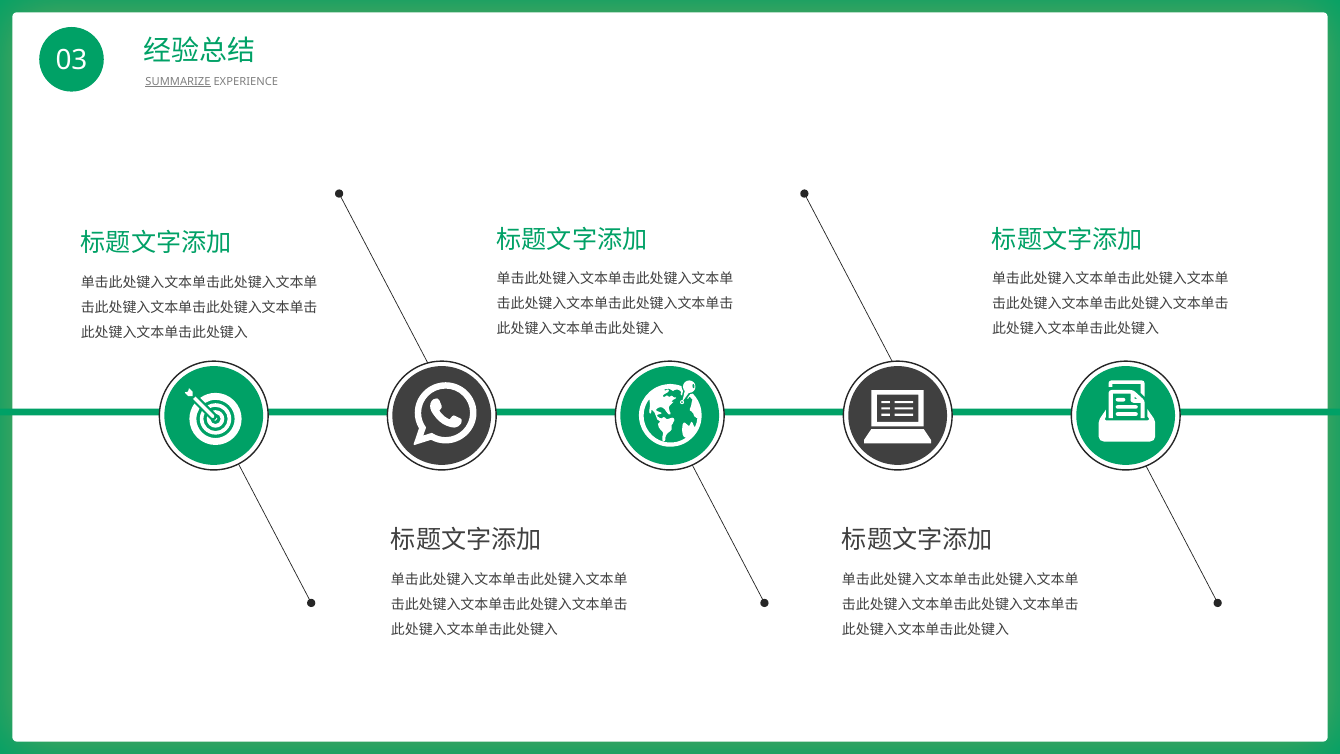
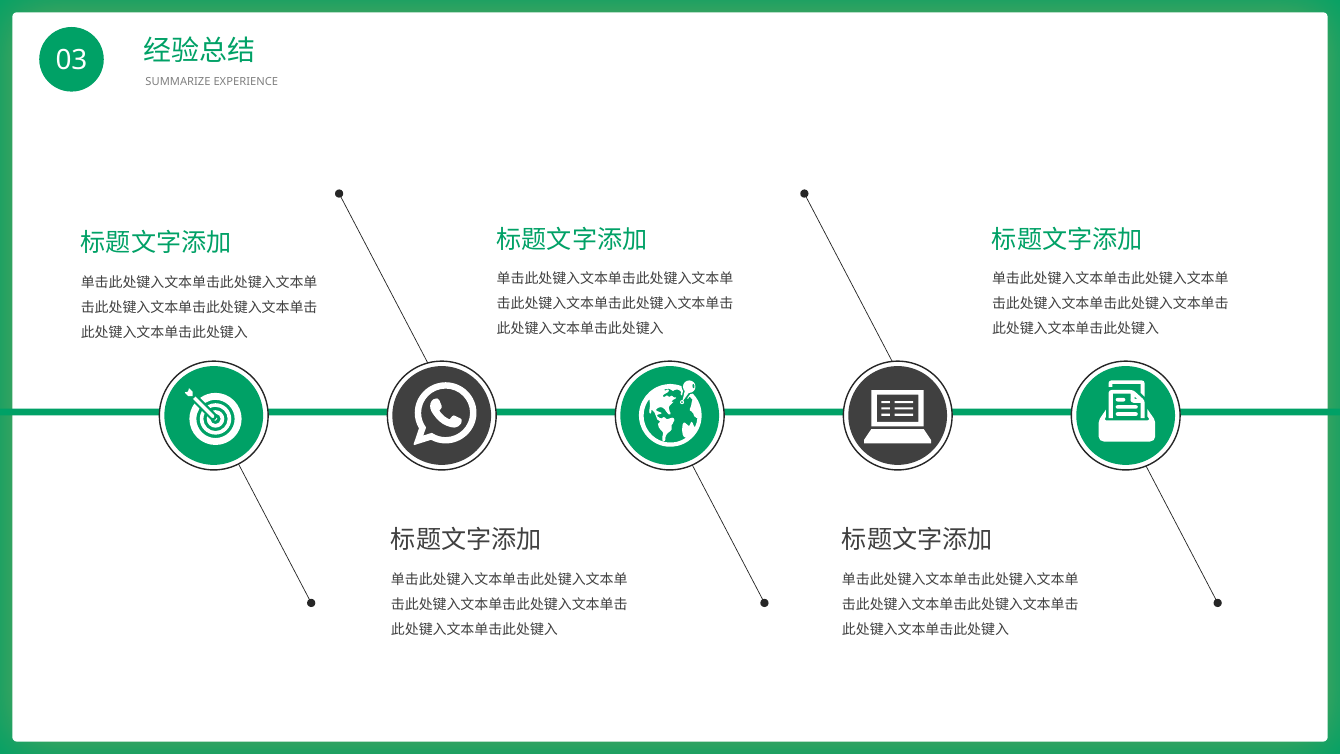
SUMMARIZE underline: present -> none (178, 82)
